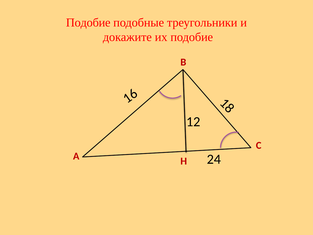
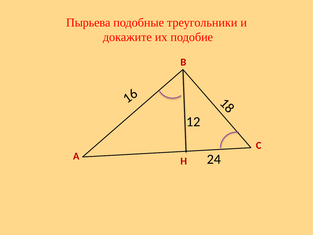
Подобие: Подобие -> Пырьева (88, 23)
